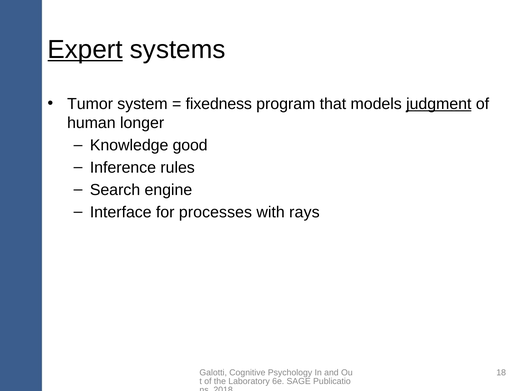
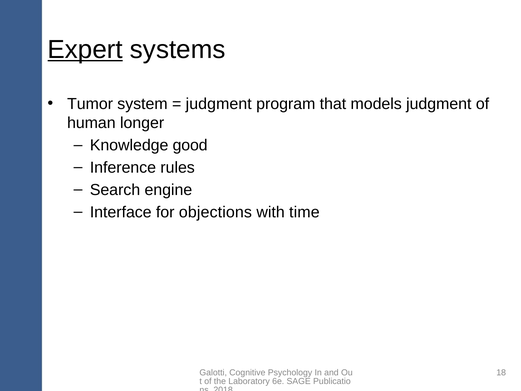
fixedness: fixedness -> judgment (219, 104)
judgment underline: present -> none (439, 104)
processes: processes -> objections (215, 212)
rays: rays -> time (304, 212)
